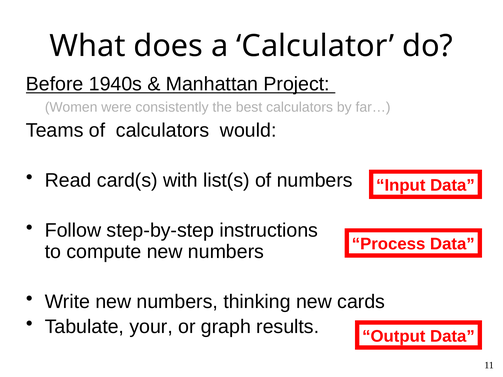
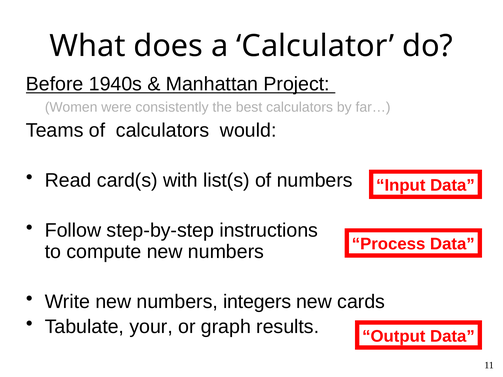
thinking: thinking -> integers (257, 302)
